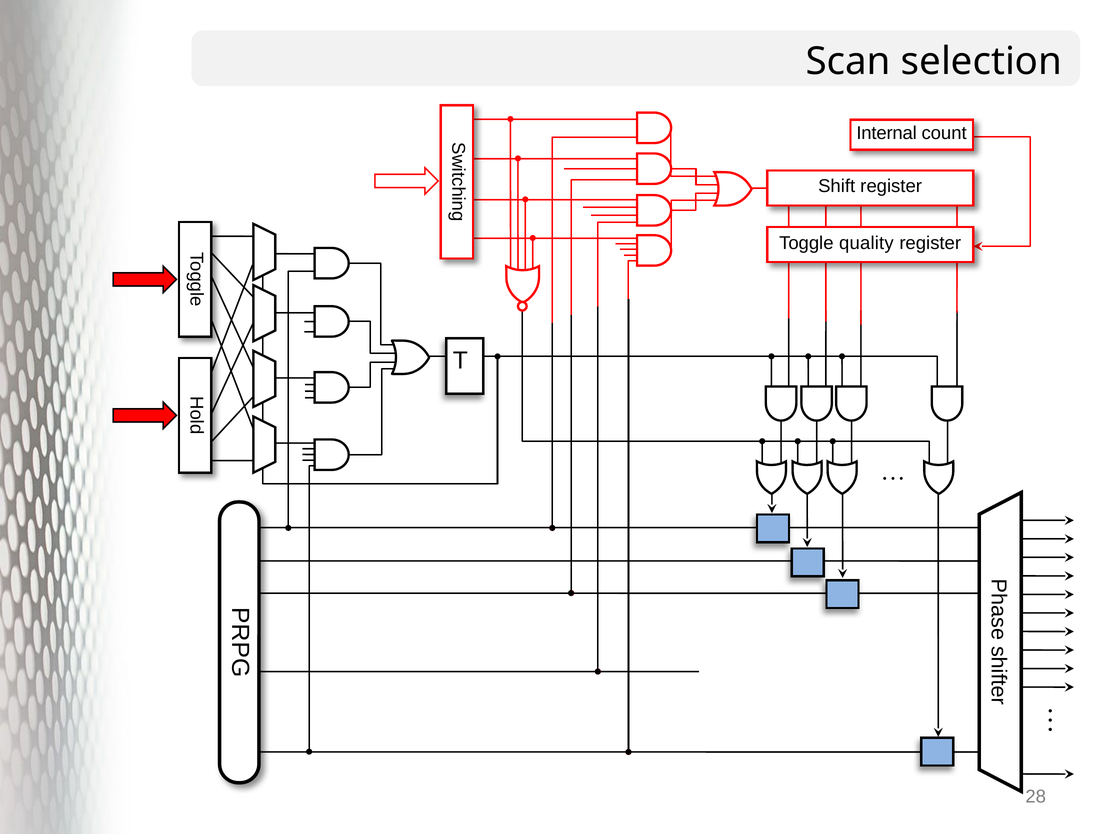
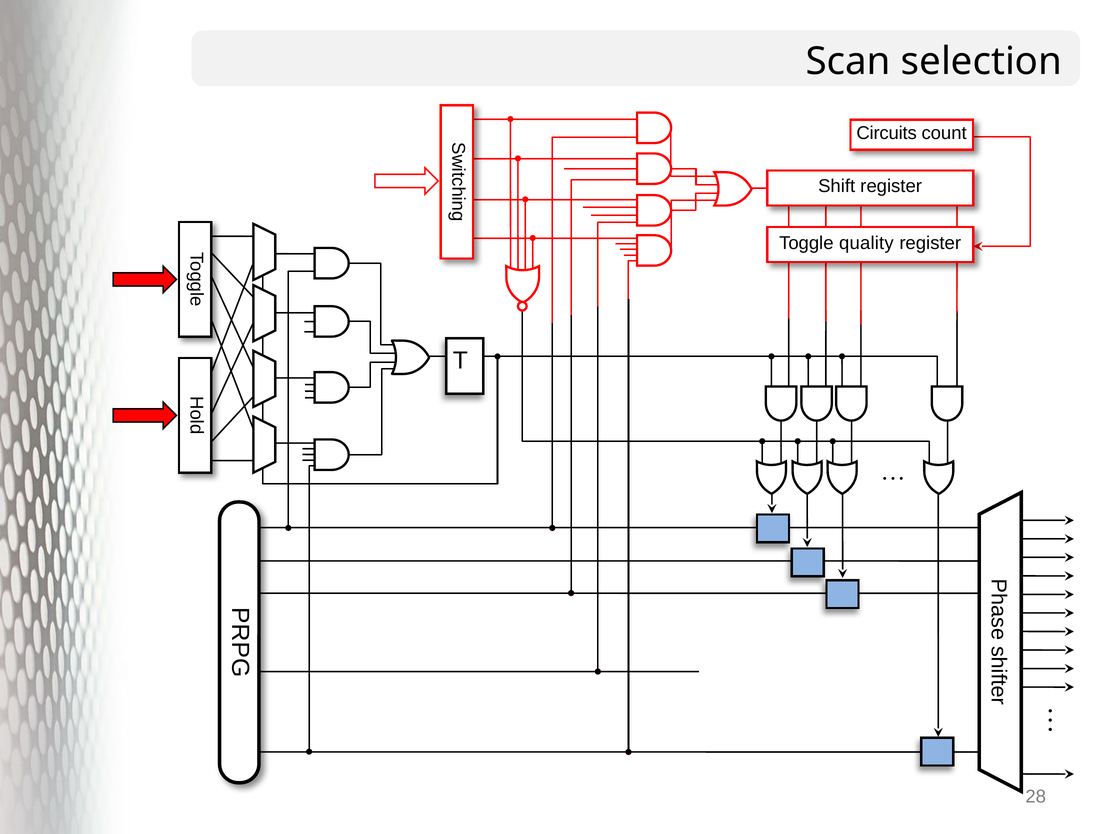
Internal: Internal -> Circuits (887, 133)
